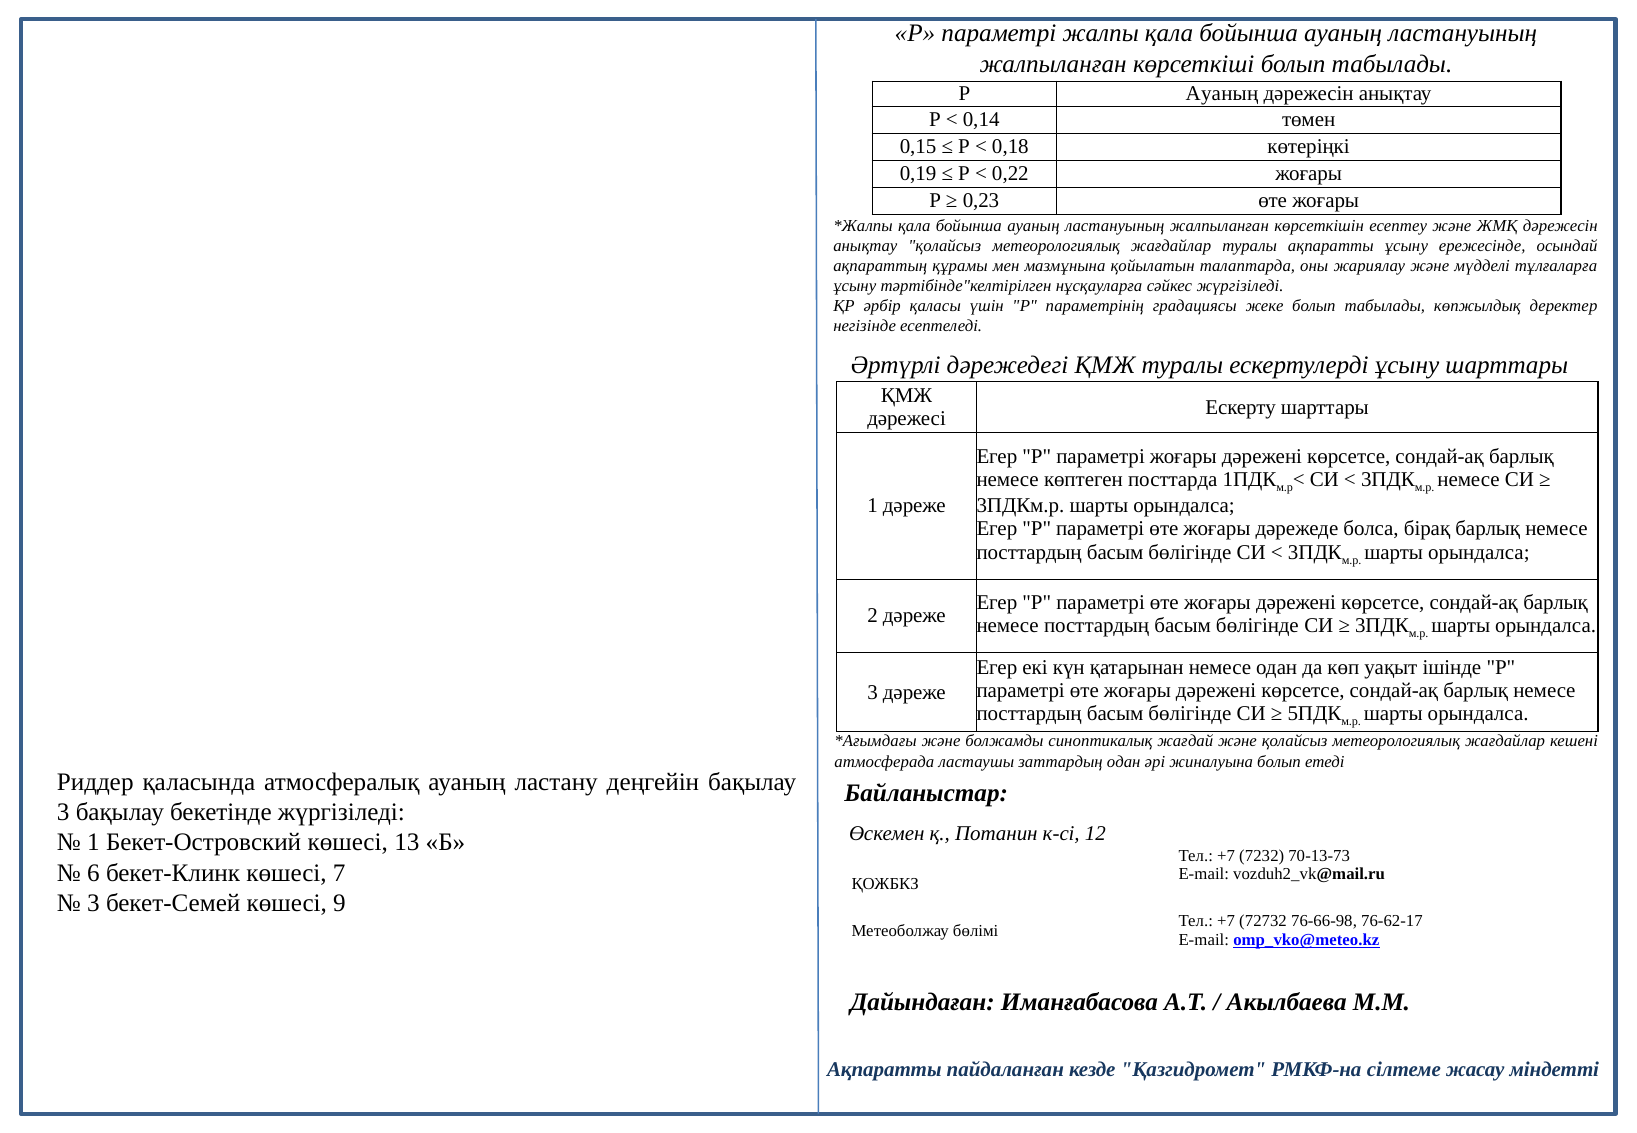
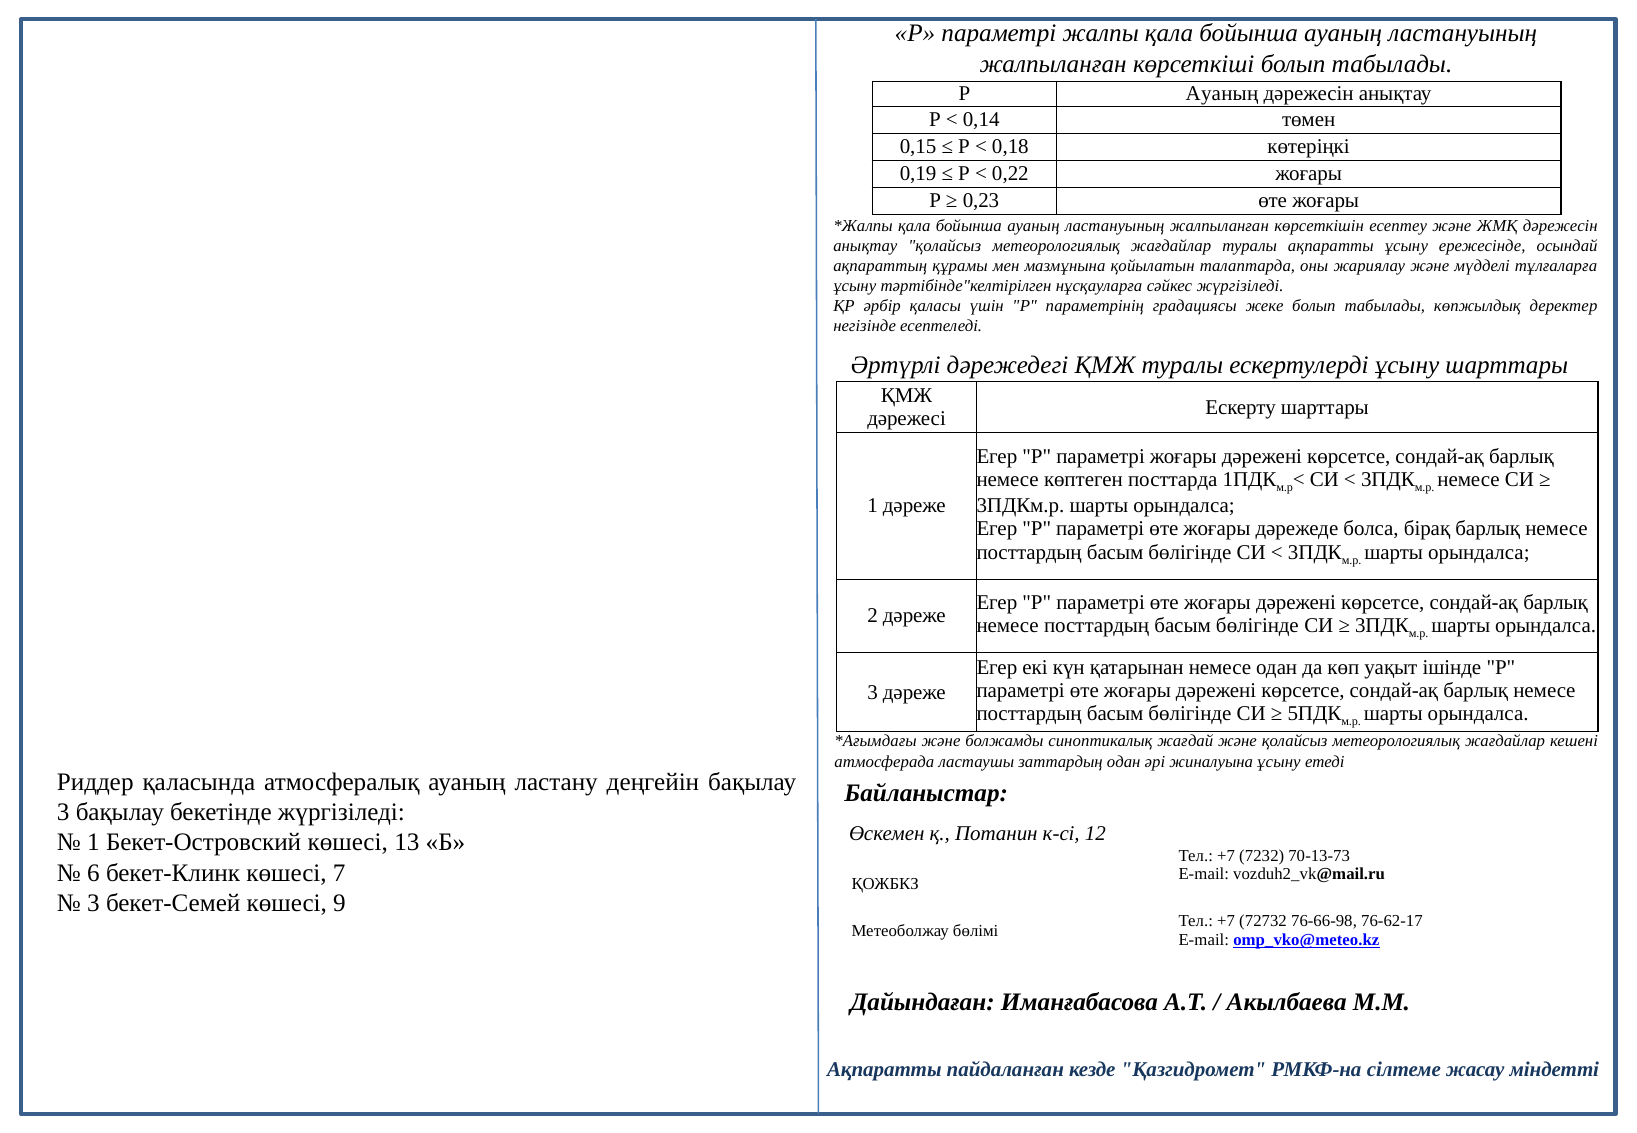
жиналуына болып: болып -> ұсыну (1279, 762)
